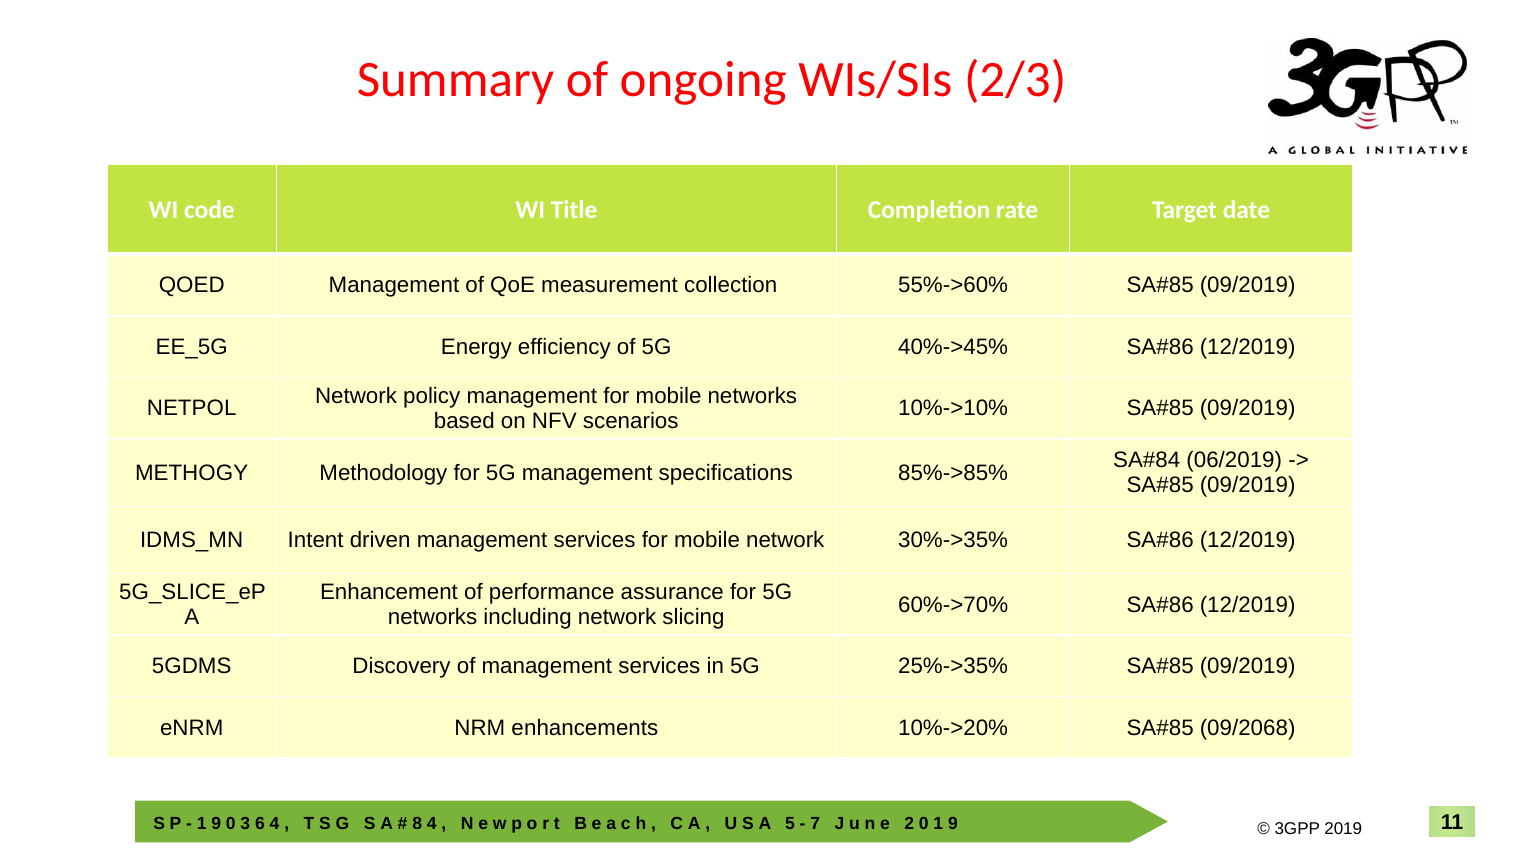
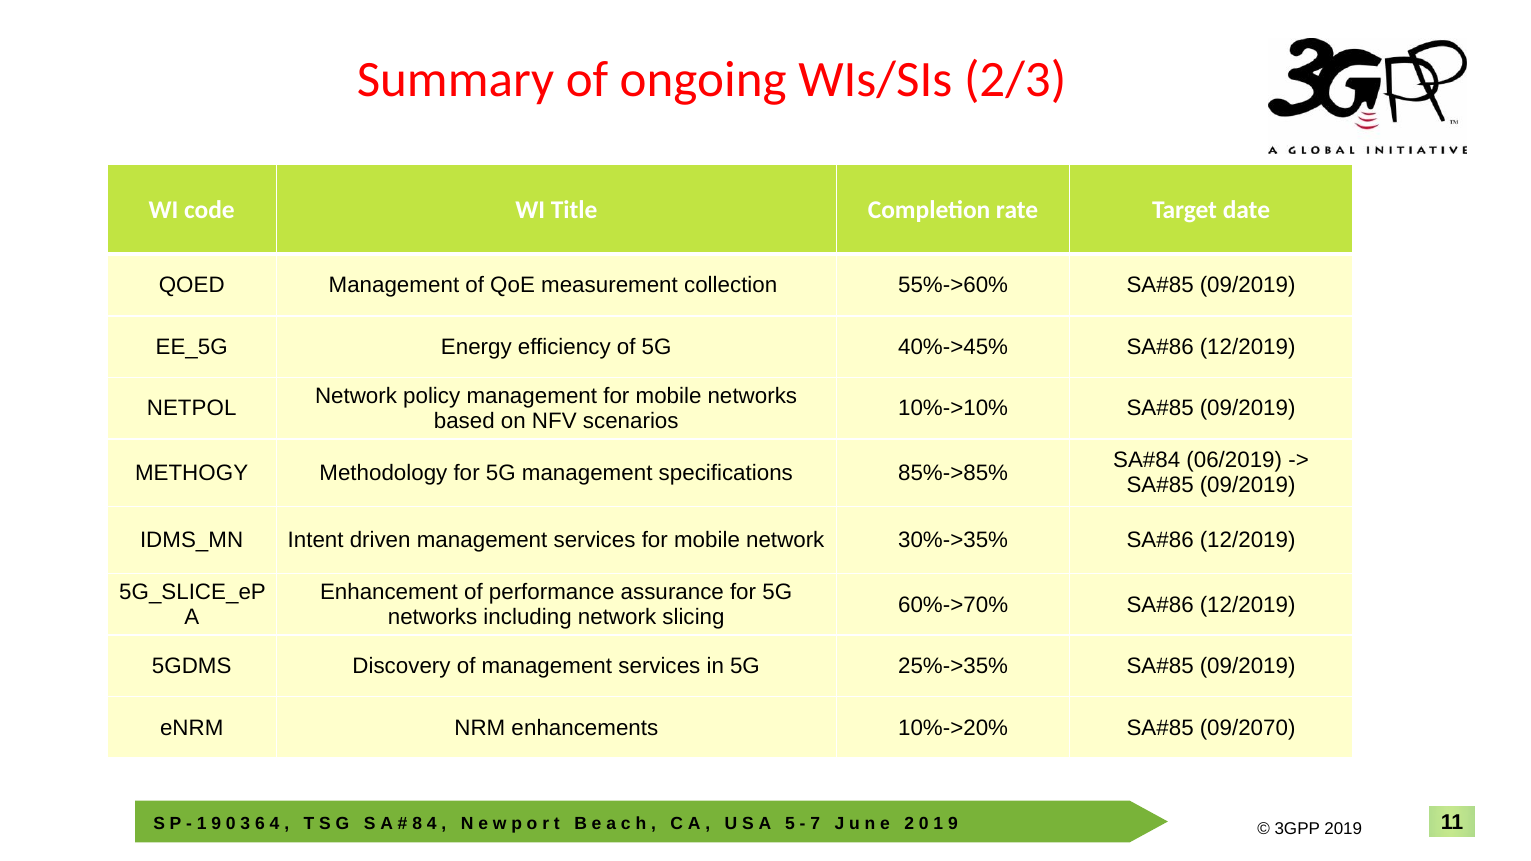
09/2068: 09/2068 -> 09/2070 (1248, 728)
